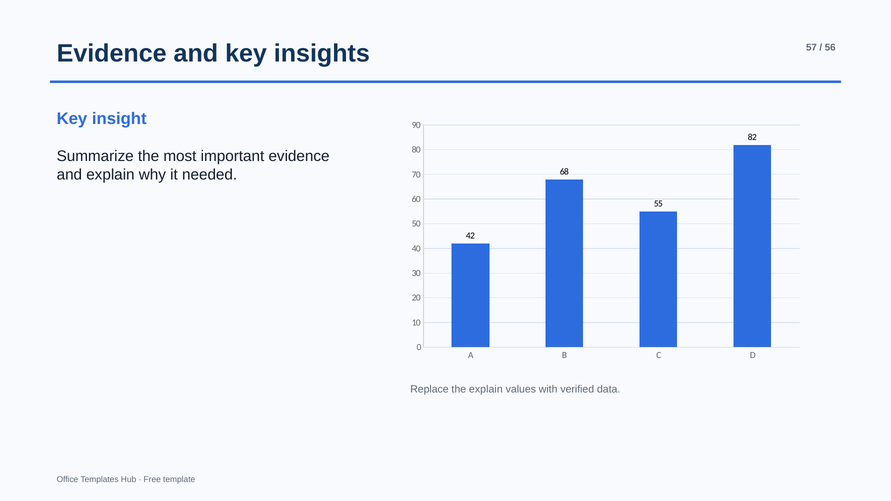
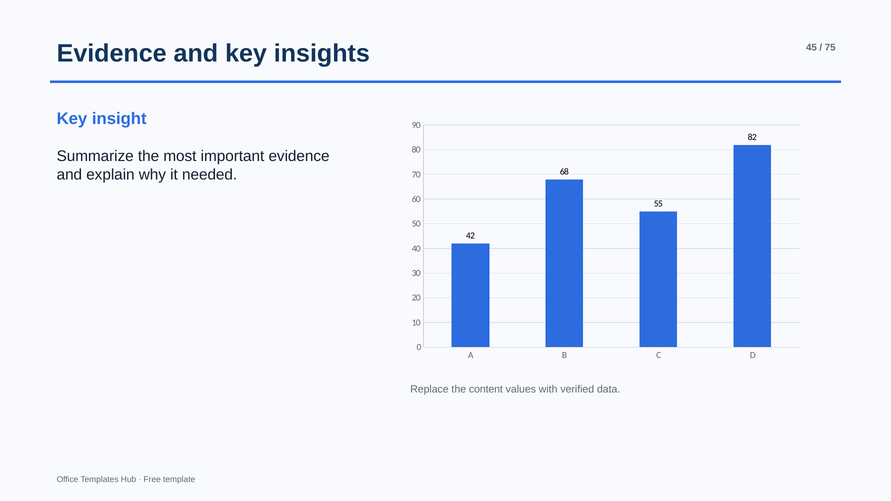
57: 57 -> 45 (811, 47)
56: 56 -> 75 (830, 47)
the explain: explain -> content (486, 390)
